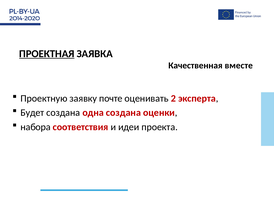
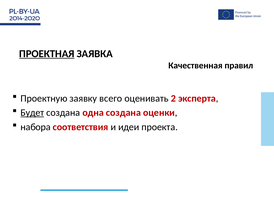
вместе: вместе -> правил (239, 65)
почте: почте -> всего (111, 98)
Будет underline: none -> present (32, 112)
